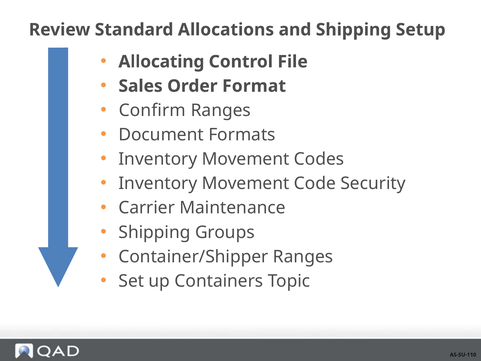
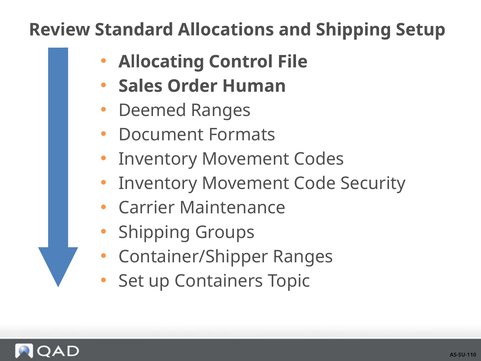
Format: Format -> Human (254, 86)
Confirm: Confirm -> Deemed (152, 110)
